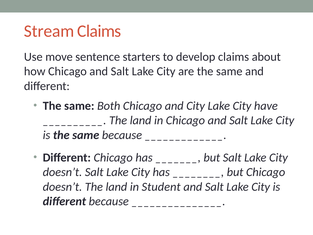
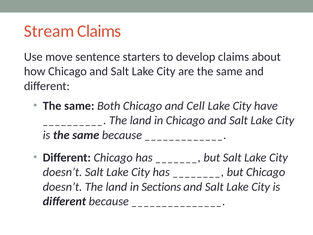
and City: City -> Cell (196, 106)
Student: Student -> Sections (161, 187)
